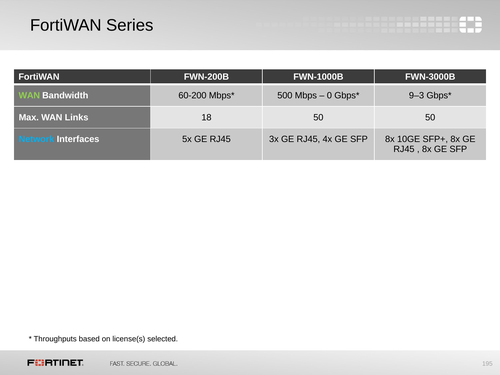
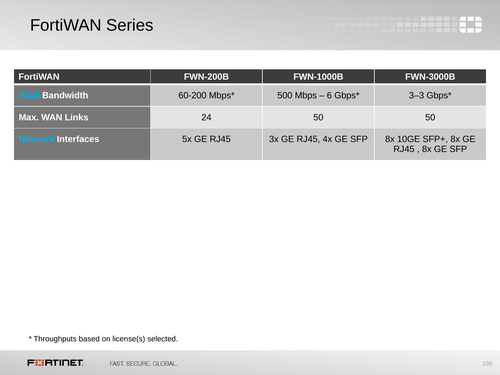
WAN colour: light green -> light blue (29, 95)
0: 0 -> 6 (329, 95)
9–3: 9–3 -> 3–3 (417, 95)
18: 18 -> 24 (206, 117)
